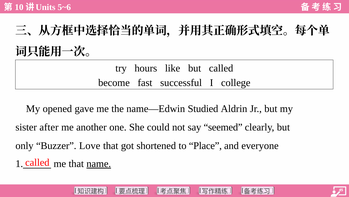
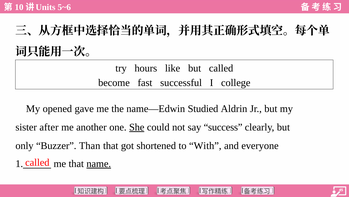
She underline: none -> present (137, 127)
seemed: seemed -> success (223, 127)
Love: Love -> Than (90, 145)
Place: Place -> With (205, 145)
